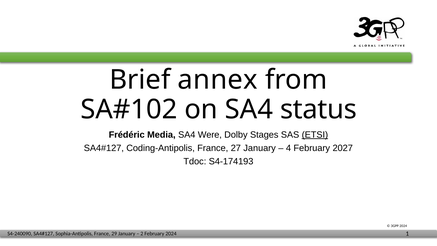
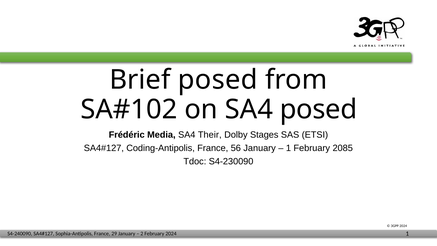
Brief annex: annex -> posed (218, 80)
SA4 status: status -> posed (318, 109)
Were: Were -> Their (210, 135)
ETSI underline: present -> none (315, 135)
27: 27 -> 56 (236, 148)
4: 4 -> 1 (289, 148)
2027: 2027 -> 2085 (343, 148)
S4-174193: S4-174193 -> S4-230090 (231, 161)
